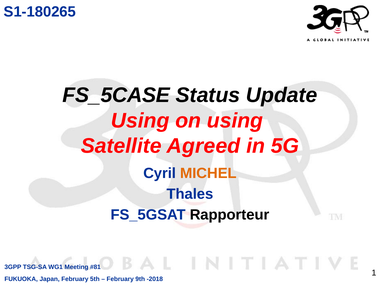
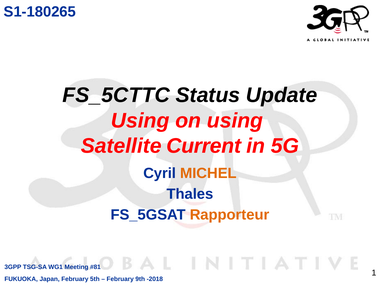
FS_5CASE: FS_5CASE -> FS_5CTTC (116, 95)
Agreed: Agreed -> Current (204, 146)
Rapporteur colour: black -> orange (230, 215)
